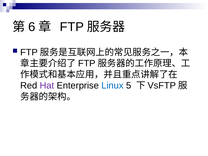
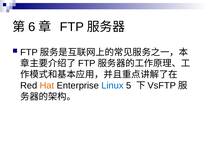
Hat colour: purple -> orange (47, 86)
